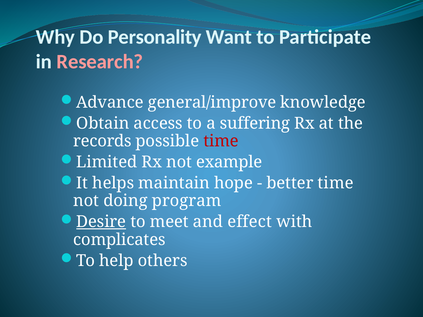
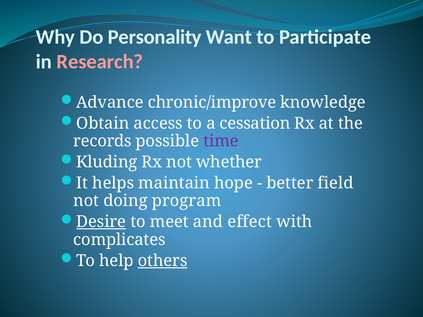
general/improve: general/improve -> chronic/improve (212, 102)
suffering: suffering -> cessation (255, 123)
time colour: red -> purple (221, 141)
Limited: Limited -> Kluding (107, 162)
example: example -> whether (229, 162)
better time: time -> field (336, 183)
others underline: none -> present (163, 261)
